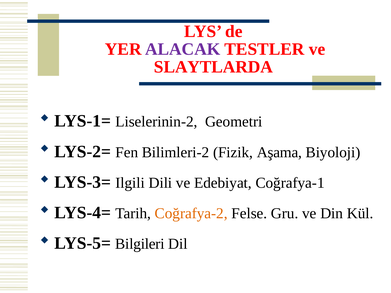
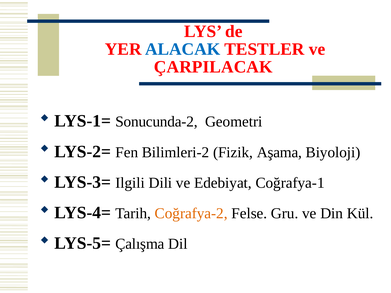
ALACAK colour: purple -> blue (183, 49)
SLAYTLARDA: SLAYTLARDA -> ÇARPILACAK (213, 67)
Liselerinin-2: Liselerinin-2 -> Sonucunda-2 (156, 122)
Bilgileri: Bilgileri -> Çalışma (140, 244)
